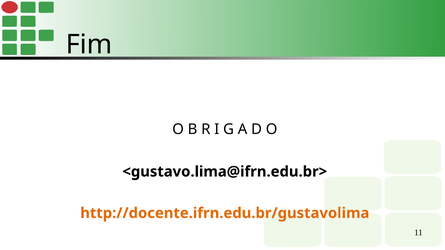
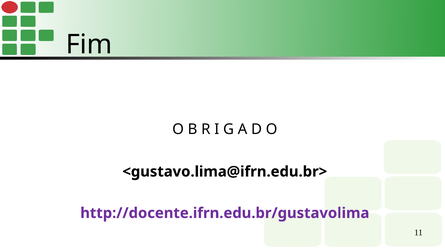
http://docente.ifrn.edu.br/gustavolima colour: orange -> purple (225, 213)
